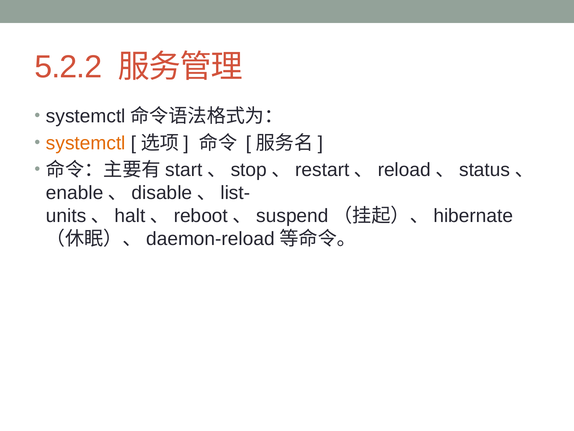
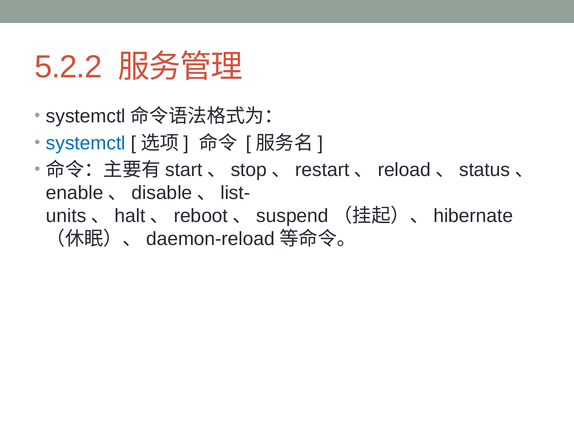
systemctl colour: orange -> blue (86, 143)
